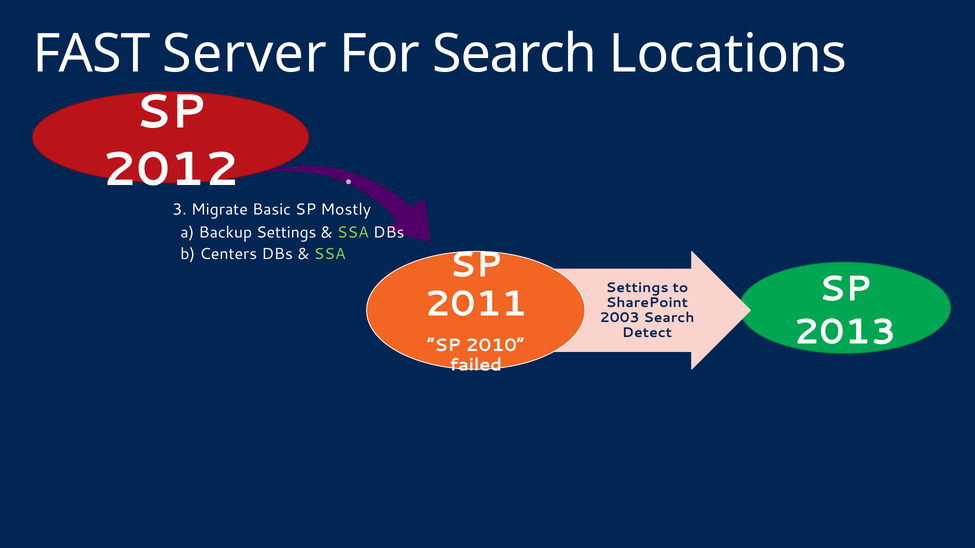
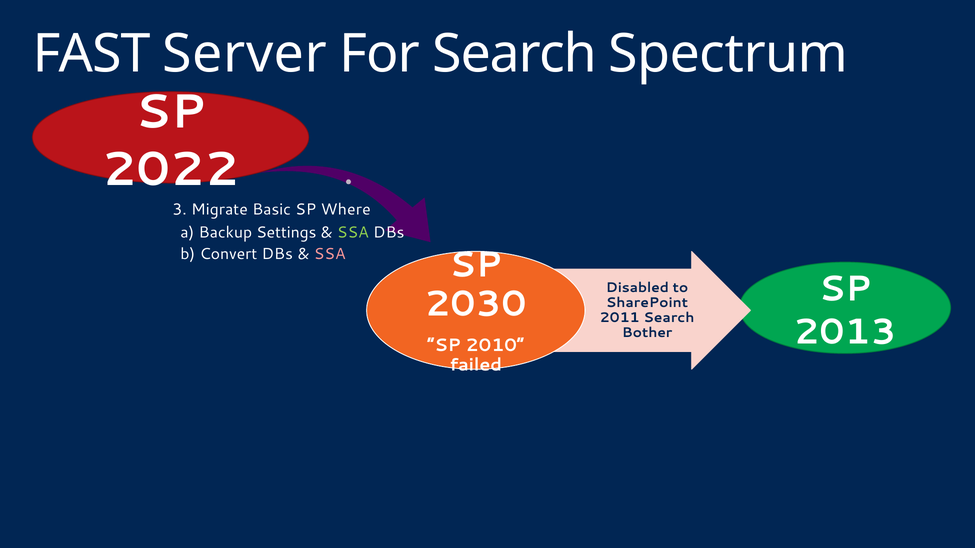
Locations: Locations -> Spectrum (728, 54)
2012: 2012 -> 2022 (170, 169)
Mostly: Mostly -> Where (346, 209)
Centers: Centers -> Convert (228, 254)
SSA colour: light green -> pink (330, 254)
Settings: Settings -> Disabled (637, 288)
2011: 2011 -> 2030 (476, 304)
2003: 2003 -> 2011 (620, 318)
Detect: Detect -> Bother (647, 333)
